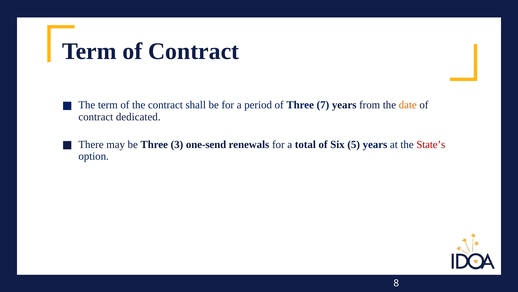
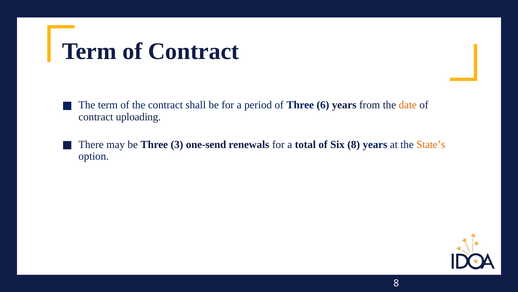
7: 7 -> 6 (323, 105)
dedicated: dedicated -> uploading (138, 117)
Six 5: 5 -> 8 (354, 144)
State’s colour: red -> orange (431, 144)
